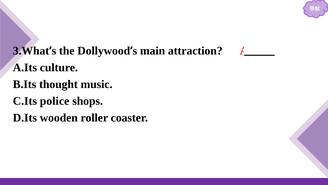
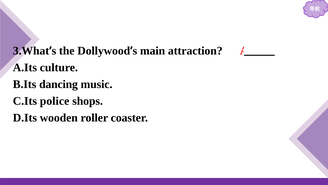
thought: thought -> dancing (59, 84)
